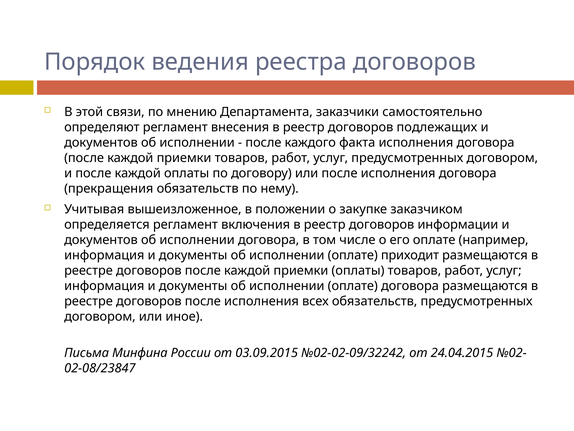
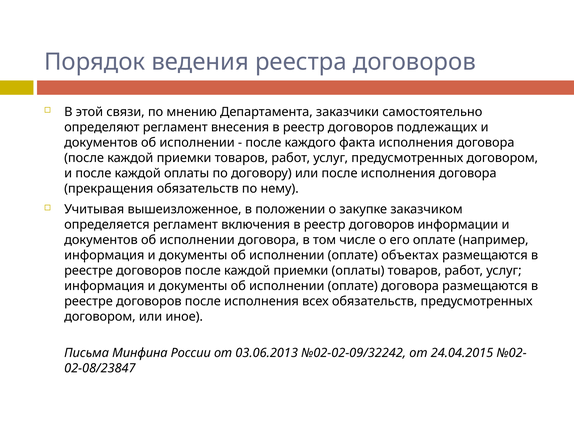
приходит: приходит -> объектах (410, 255)
03.09.2015: 03.09.2015 -> 03.06.2013 (267, 352)
